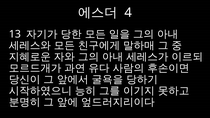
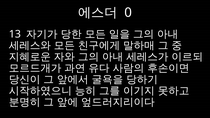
4: 4 -> 0 (128, 13)
